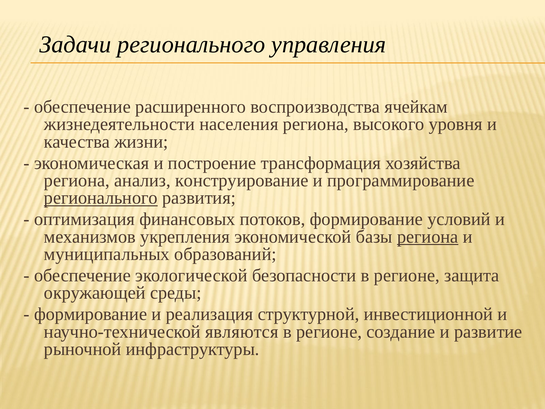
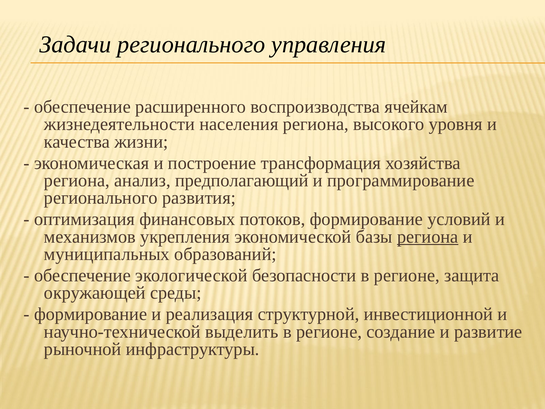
конструирование: конструирование -> предполагающий (242, 180)
регионального underline: present -> none (101, 198)
являются: являются -> выделить (242, 332)
